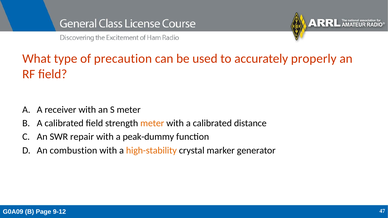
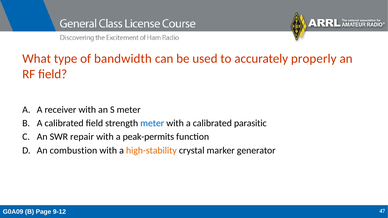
precaution: precaution -> bandwidth (123, 59)
meter colour: orange -> blue (152, 123)
distance: distance -> parasitic (250, 123)
peak-dummy: peak-dummy -> peak-permits (148, 137)
